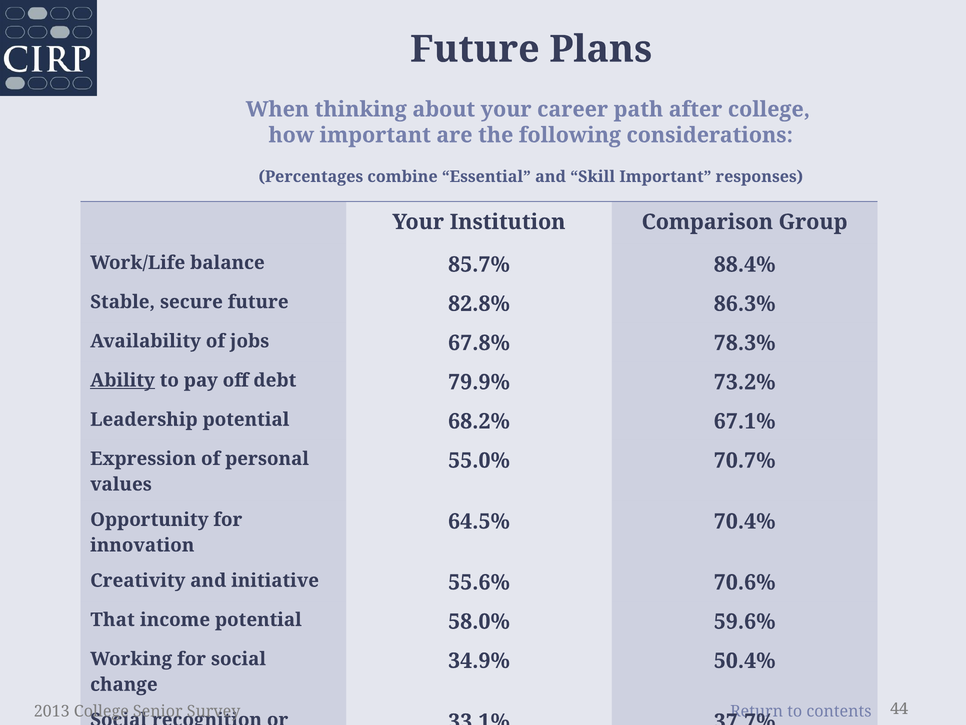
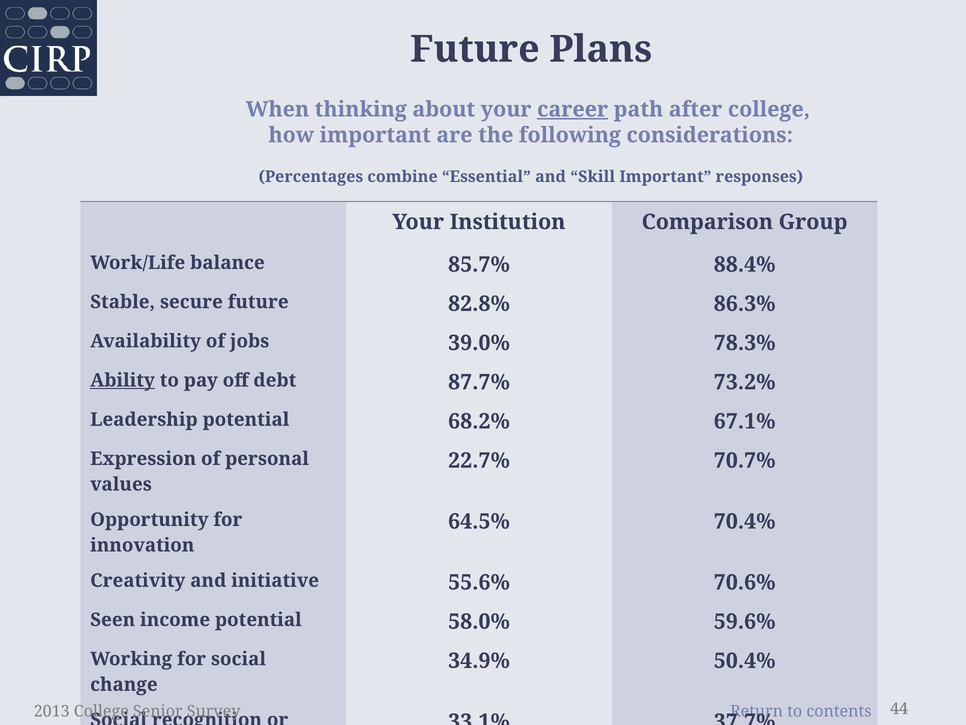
career underline: none -> present (573, 109)
67.8%: 67.8% -> 39.0% (479, 343)
79.9%: 79.9% -> 87.7% (479, 382)
55.0%: 55.0% -> 22.7% (479, 460)
That: That -> Seen (113, 619)
